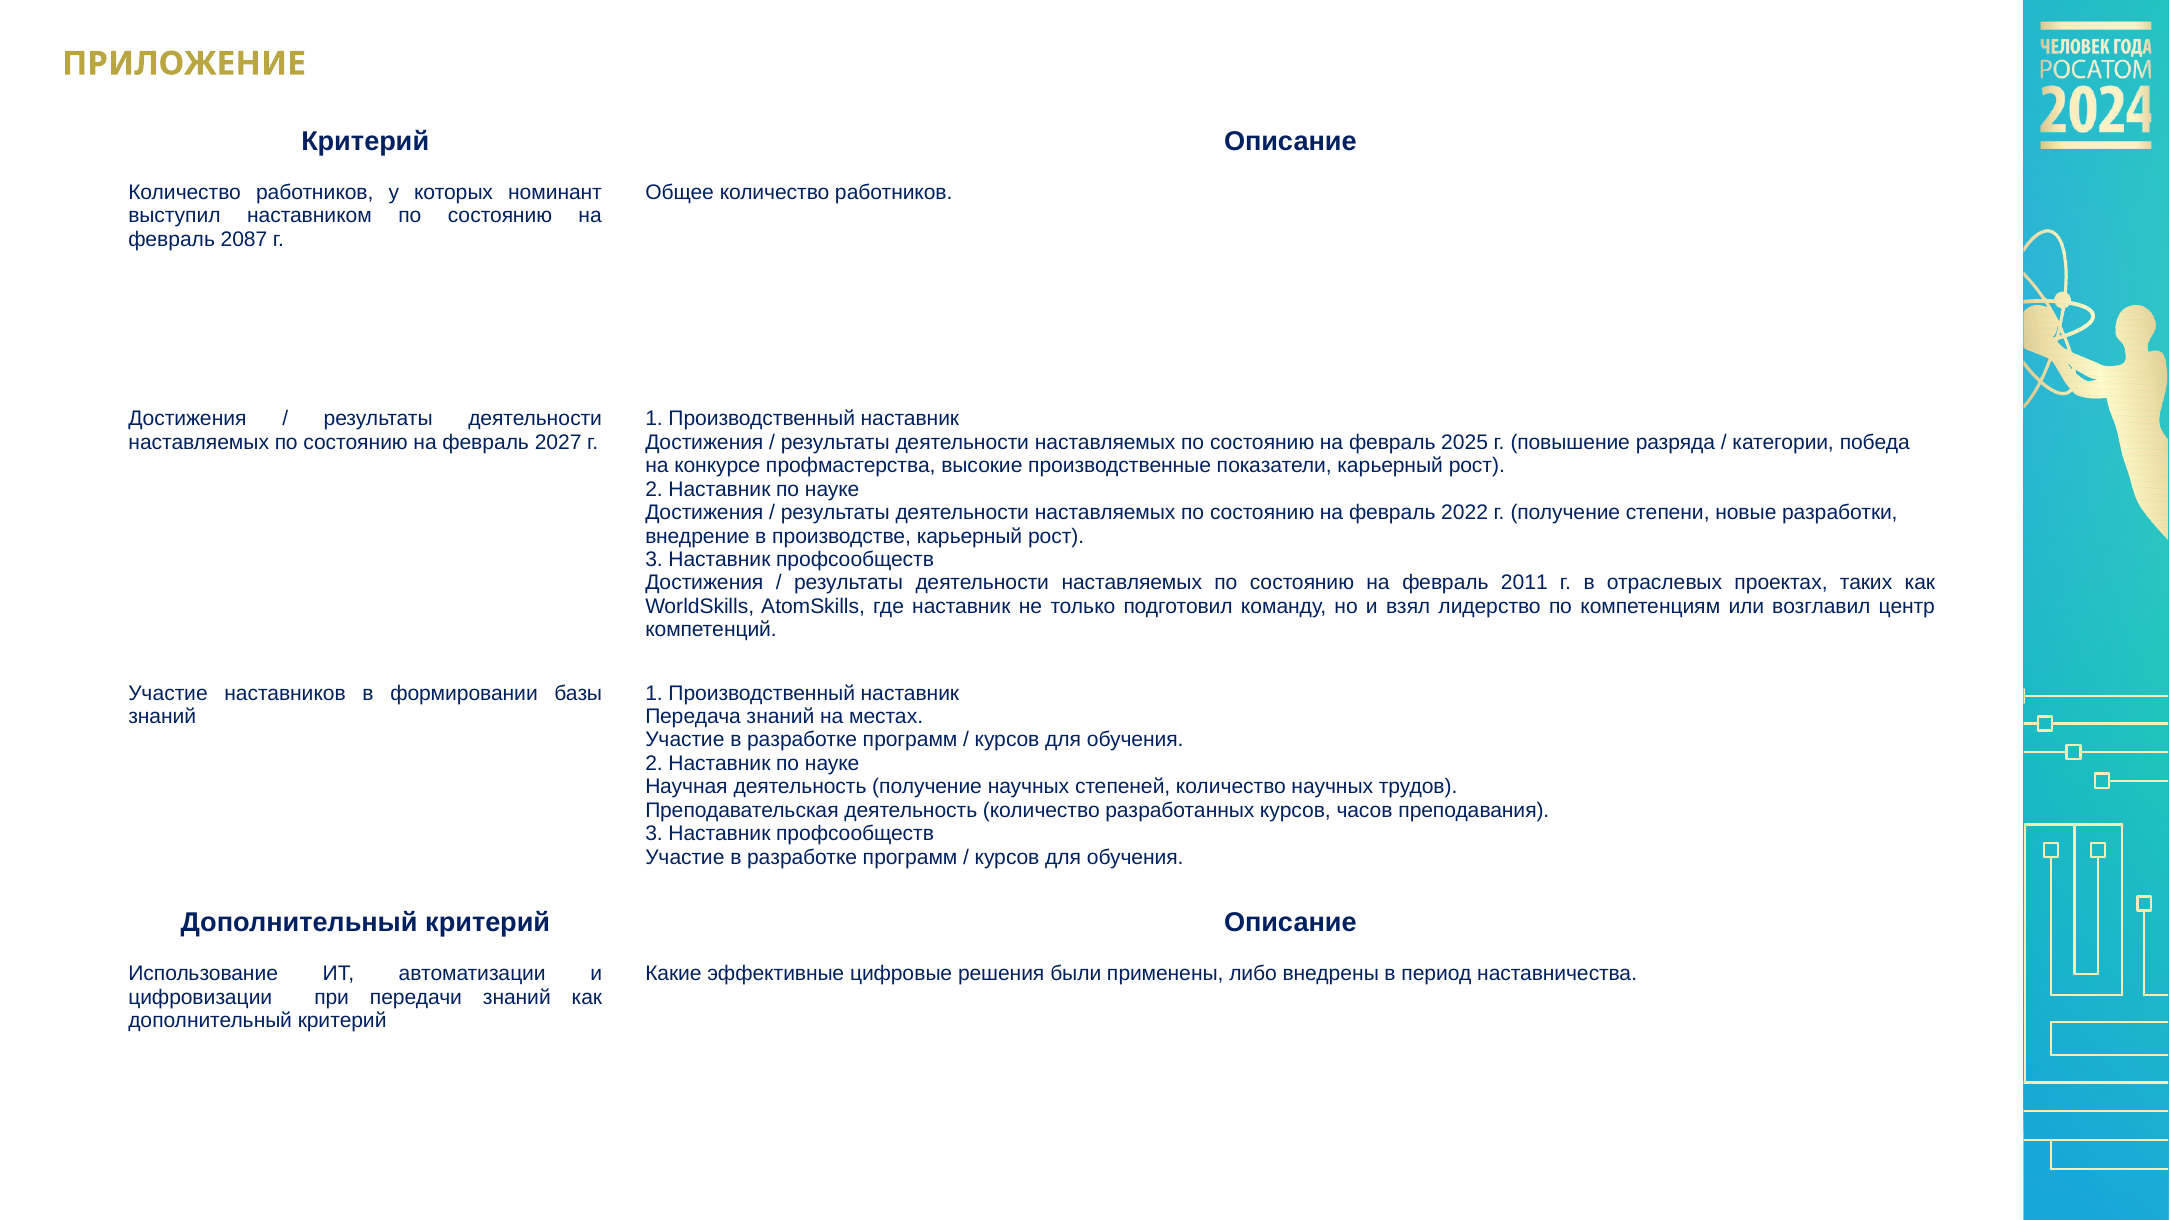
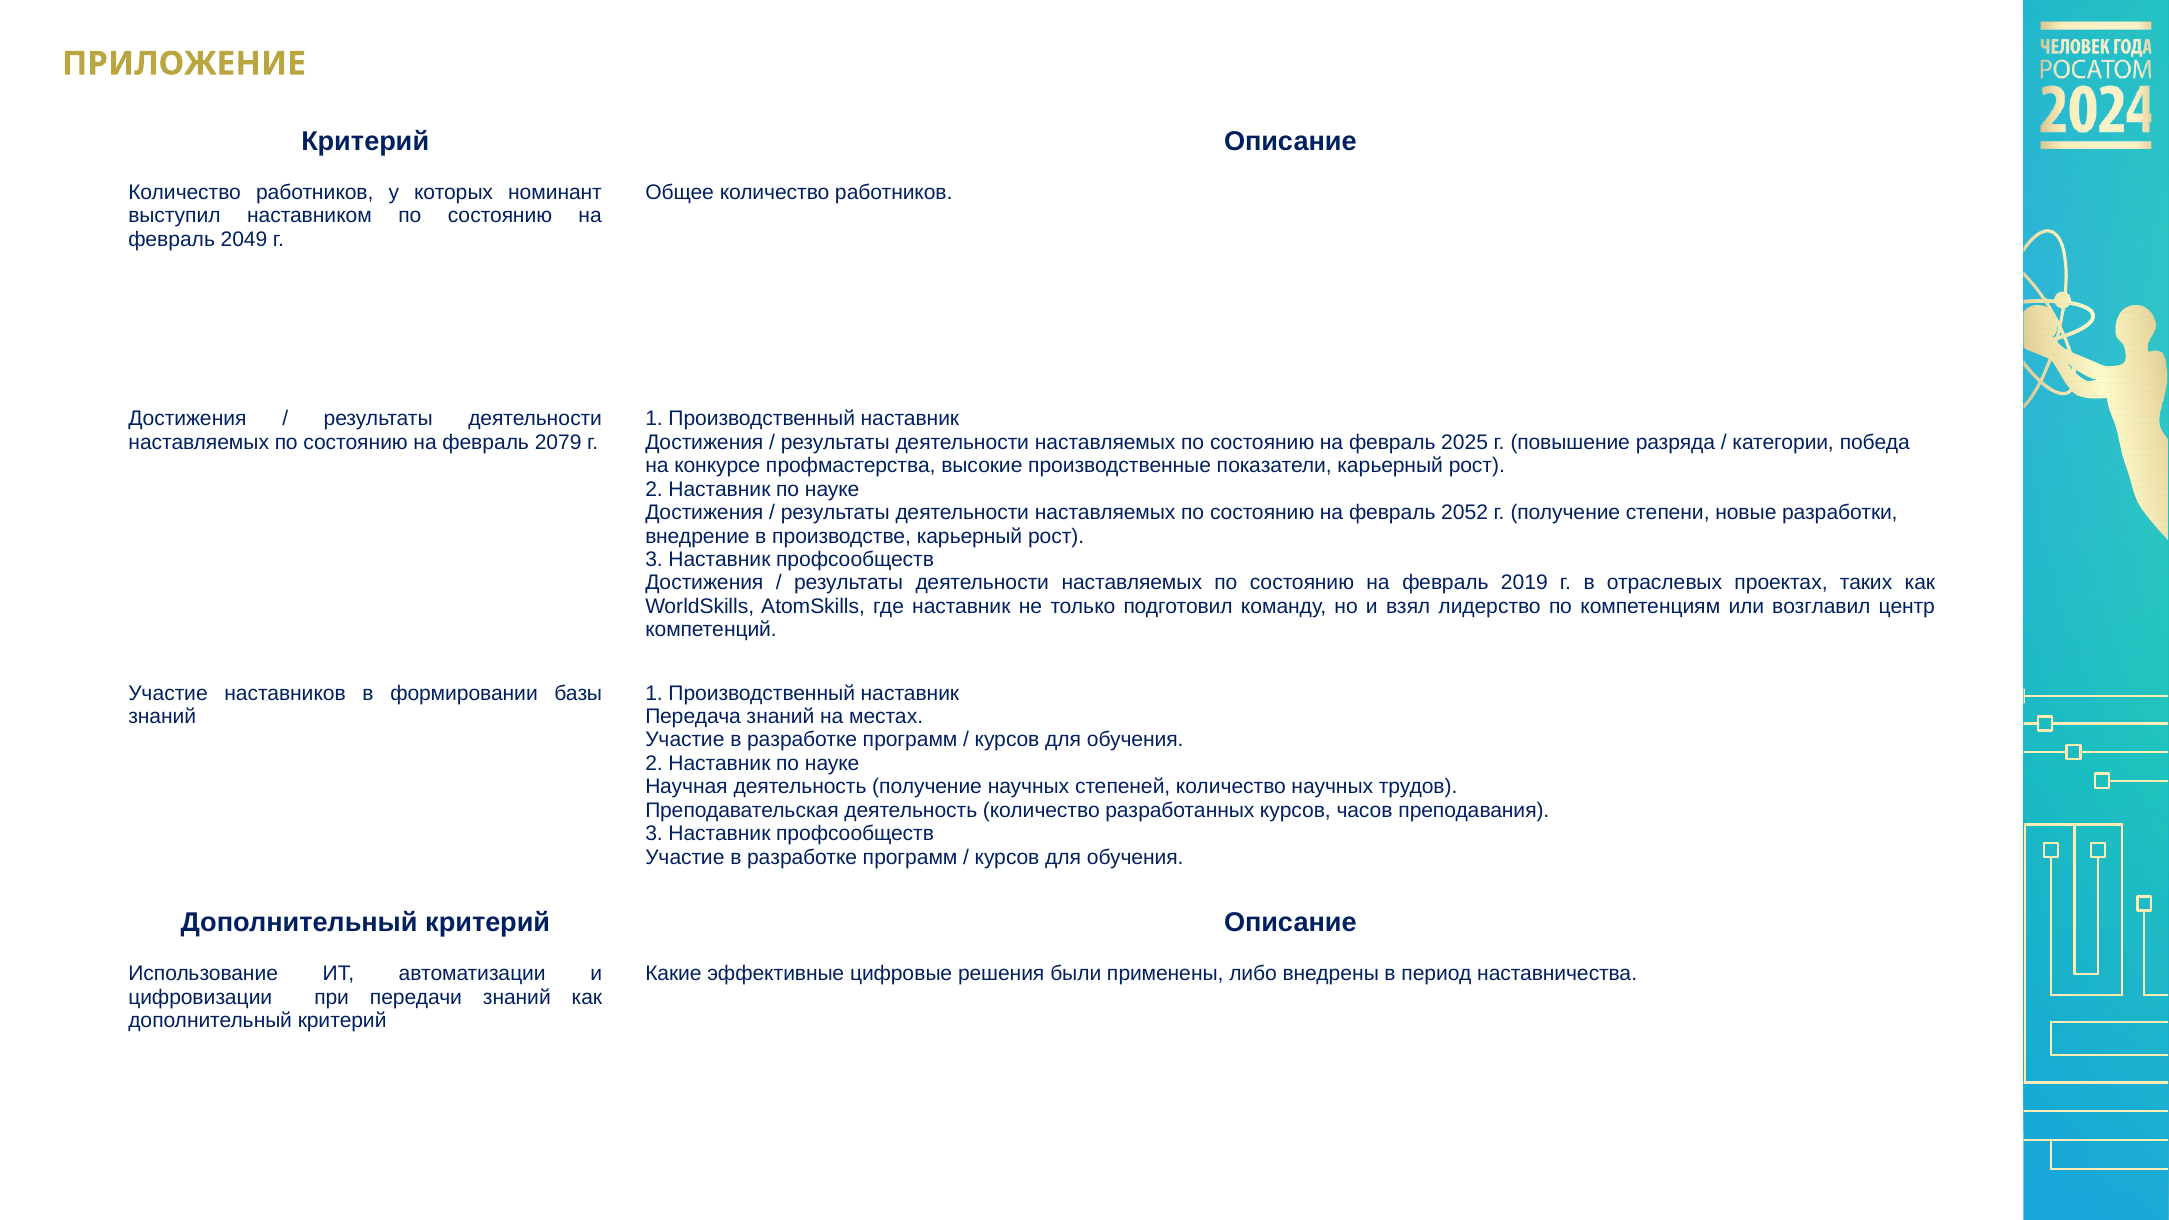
2087: 2087 -> 2049 (244, 239)
2027: 2027 -> 2079 (558, 442)
2022: 2022 -> 2052 (1465, 513)
2011: 2011 -> 2019 (1524, 583)
